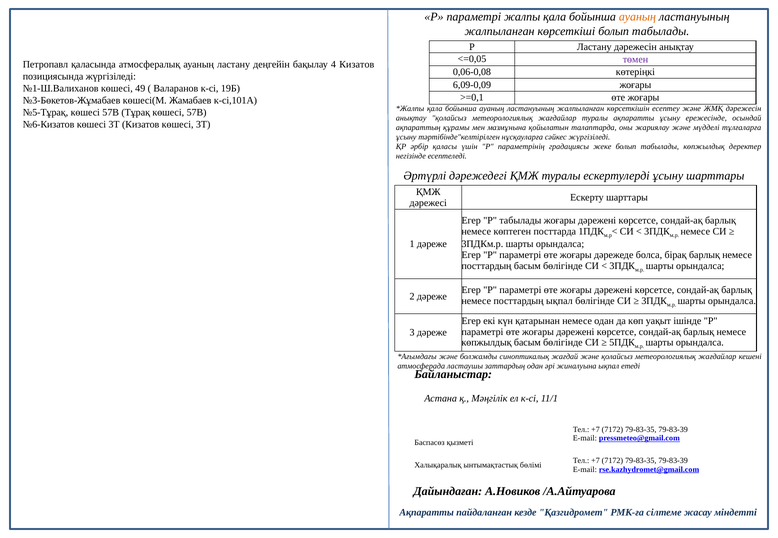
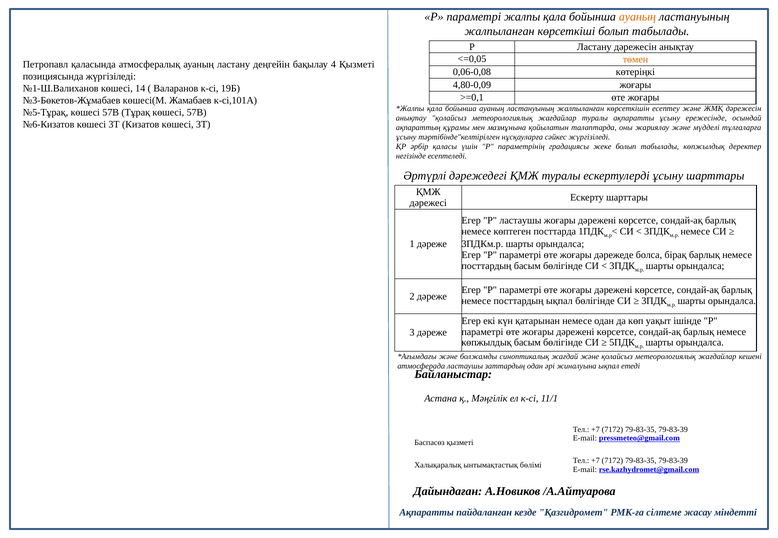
төмен colour: purple -> orange (635, 59)
4 Кизатов: Кизатов -> Қызметі (357, 65)
6,09-0,09: 6,09-0,09 -> 4,80-0,09 (472, 85)
49: 49 -> 14 (140, 89)
Р табылады: табылады -> ластаушы (520, 221)
